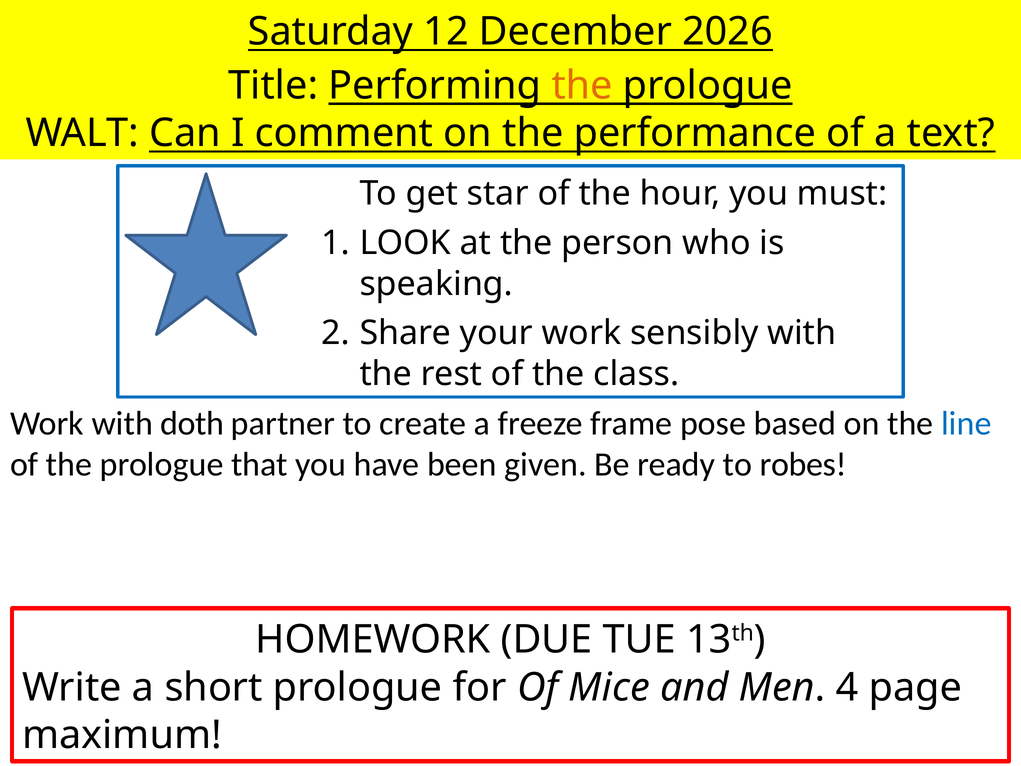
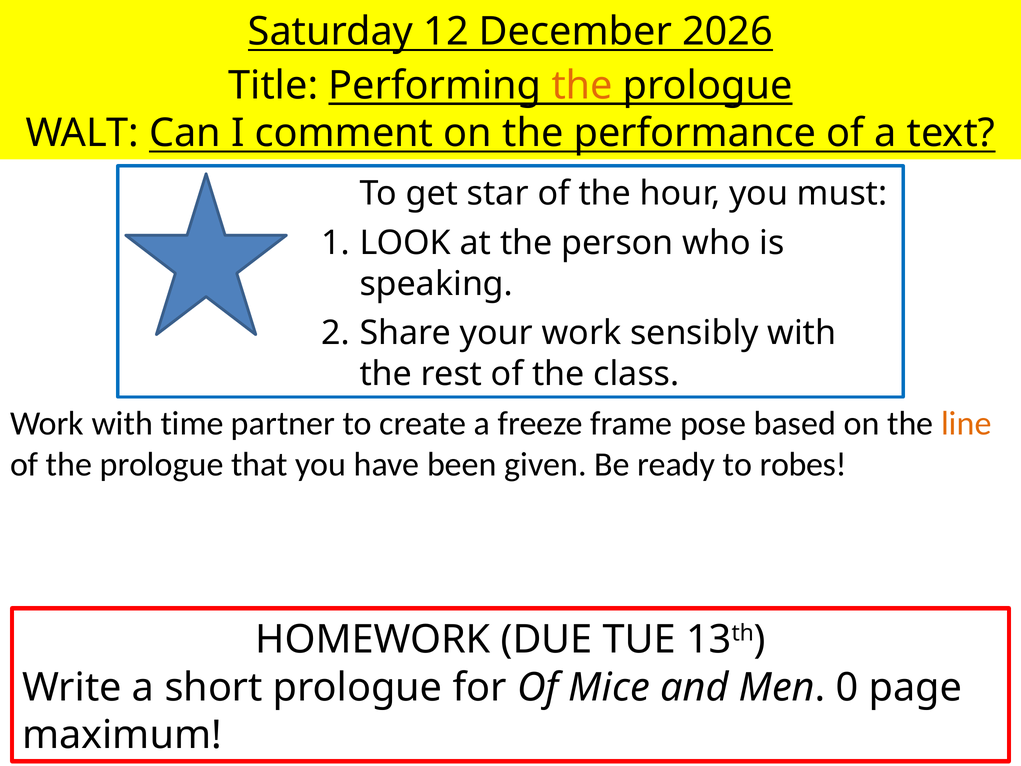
doth: doth -> time (192, 423)
line colour: blue -> orange (966, 423)
4: 4 -> 0 (847, 687)
